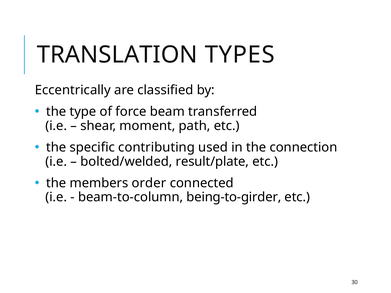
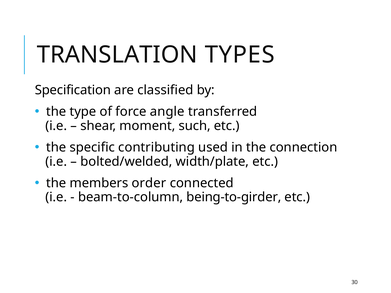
Eccentrically: Eccentrically -> Specification (73, 90)
beam: beam -> angle (167, 112)
path: path -> such (195, 126)
result/plate: result/plate -> width/plate (212, 162)
